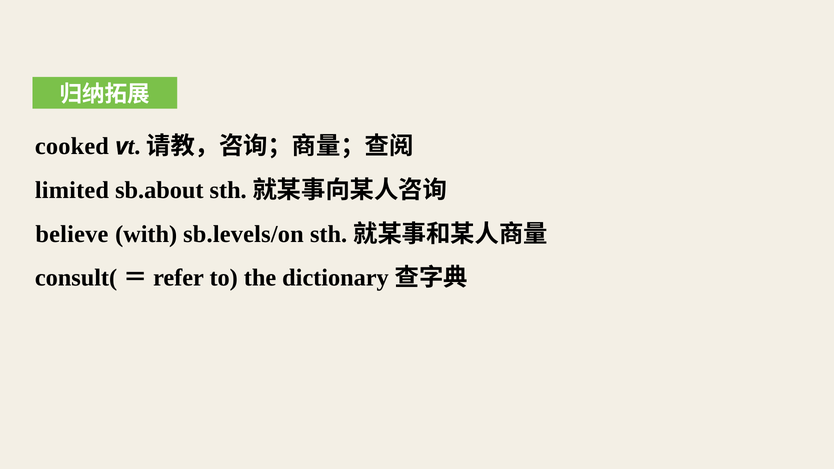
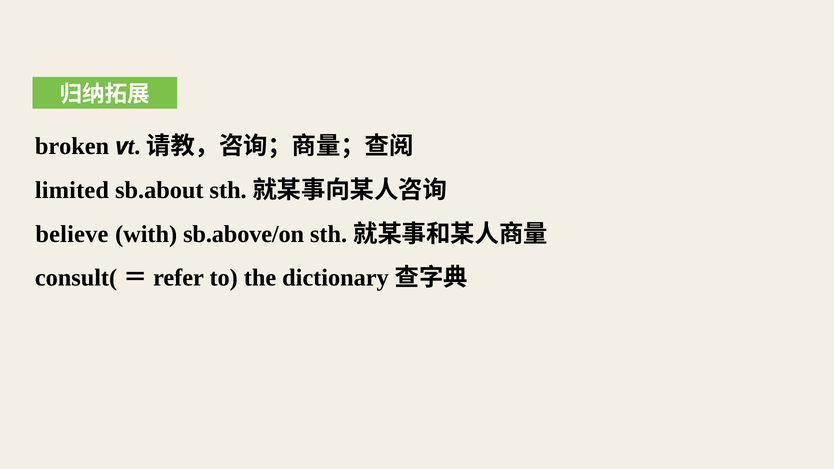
cooked: cooked -> broken (72, 147)
sb.levels/on: sb.levels/on -> sb.above/on (244, 234)
